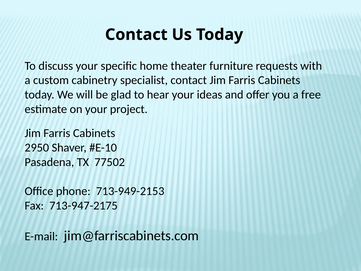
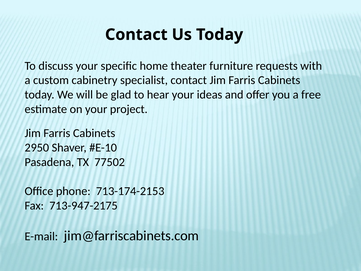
713-949-2153: 713-949-2153 -> 713-174-2153 (130, 191)
